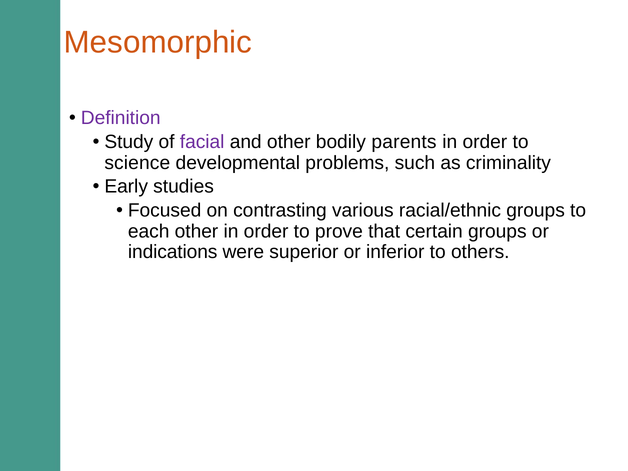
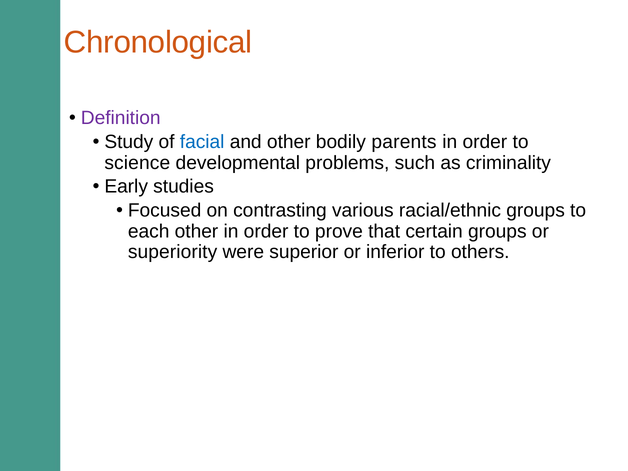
Mesomorphic: Mesomorphic -> Chronological (158, 42)
facial colour: purple -> blue (202, 142)
indications: indications -> superiority (173, 252)
